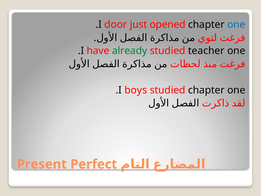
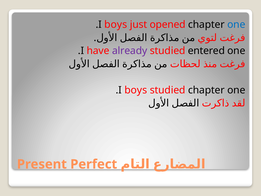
door: door -> boys (116, 25)
already colour: green -> purple (130, 51)
teacher: teacher -> entered (206, 51)
